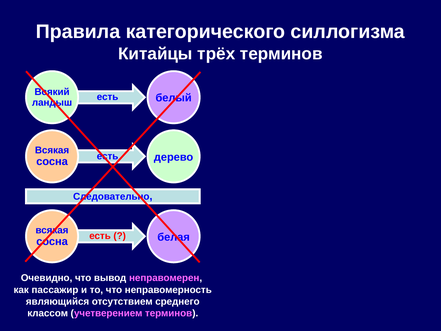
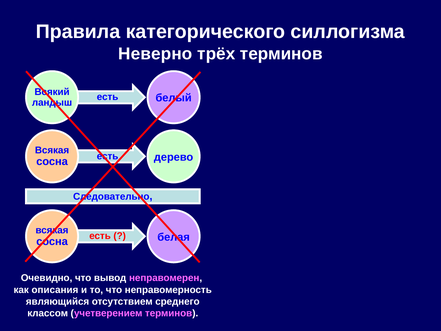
Китайцы: Китайцы -> Неверно (155, 54)
пассажир: пассажир -> описания (55, 290)
